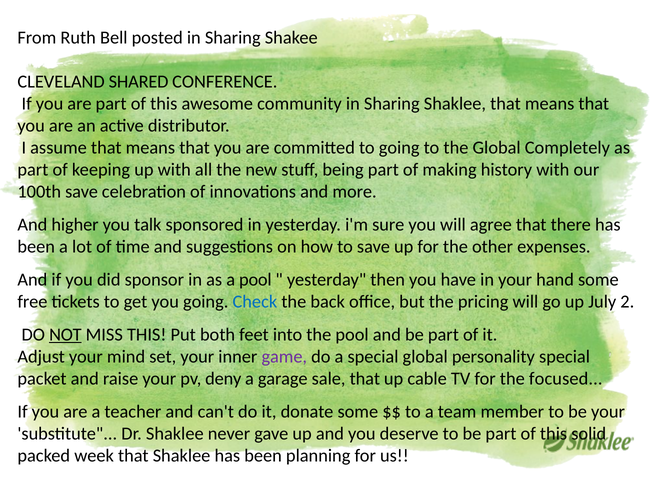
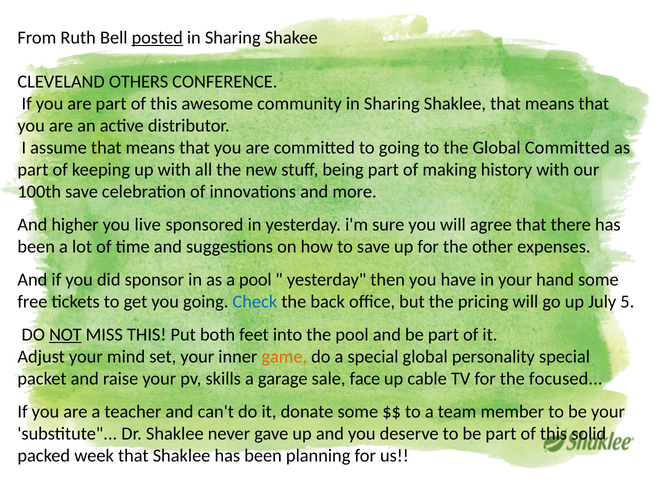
posted underline: none -> present (157, 38)
SHARED: SHARED -> OTHERS (139, 82)
Global Completely: Completely -> Committed (567, 148)
talk: talk -> live (148, 225)
2: 2 -> 5 (627, 302)
game colour: purple -> orange (284, 357)
deny: deny -> skills (223, 379)
sale that: that -> face (365, 379)
